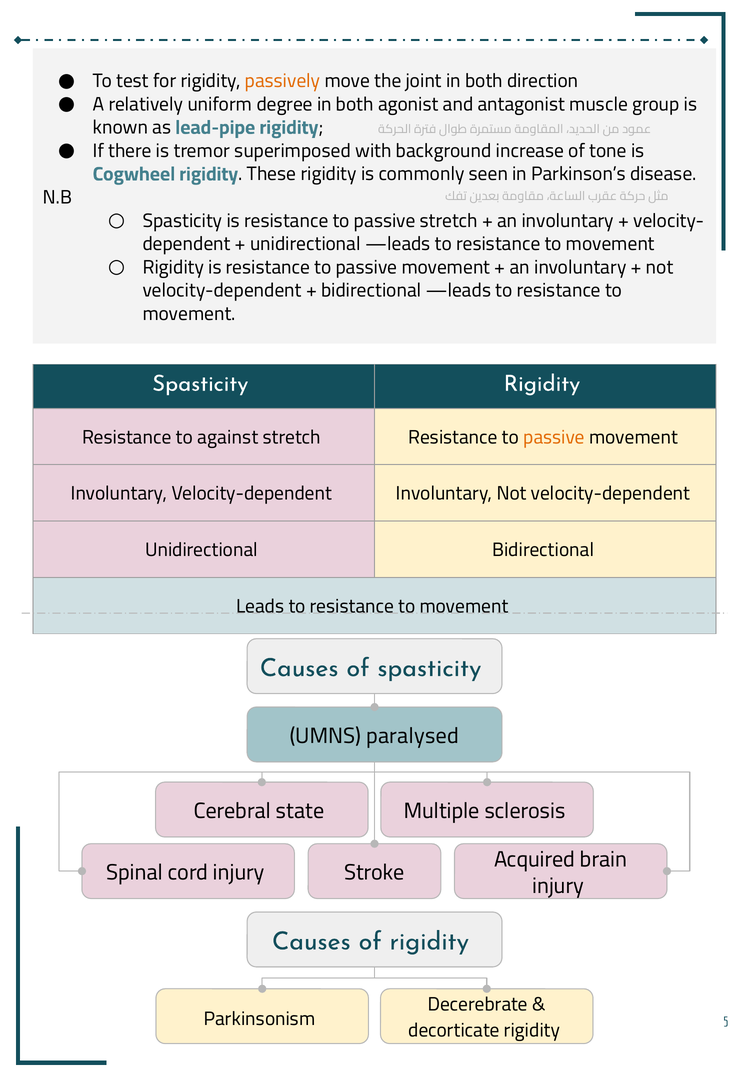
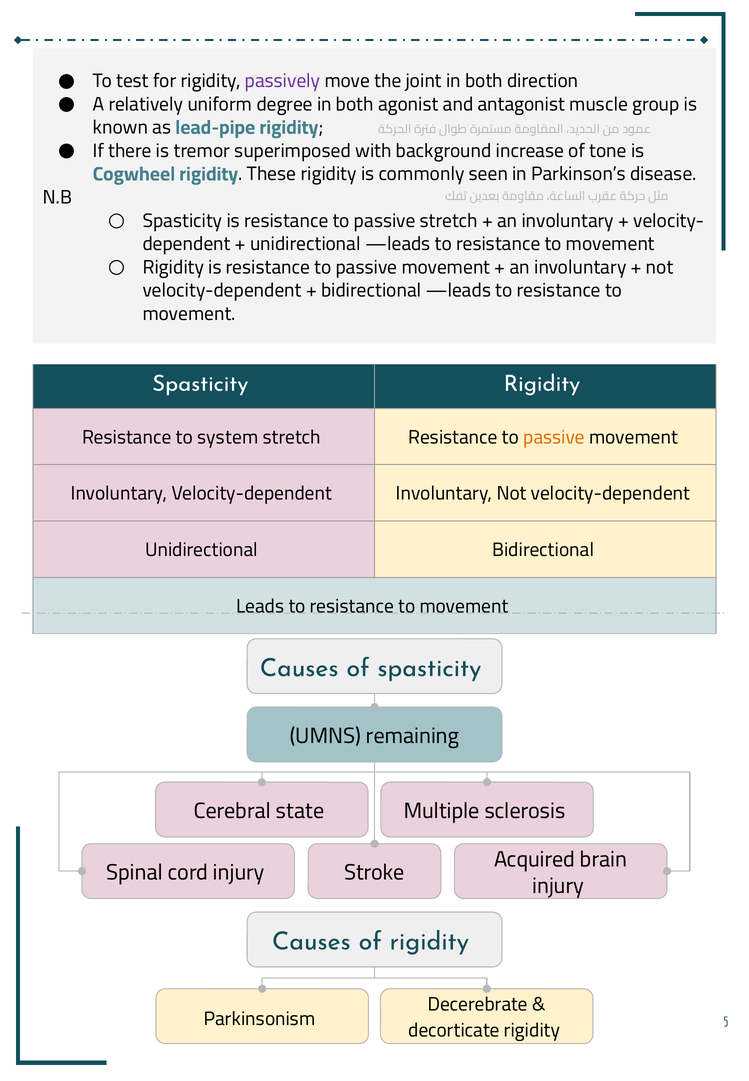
passively colour: orange -> purple (283, 81)
against: against -> system (228, 437)
paralysed: paralysed -> remaining (413, 736)
